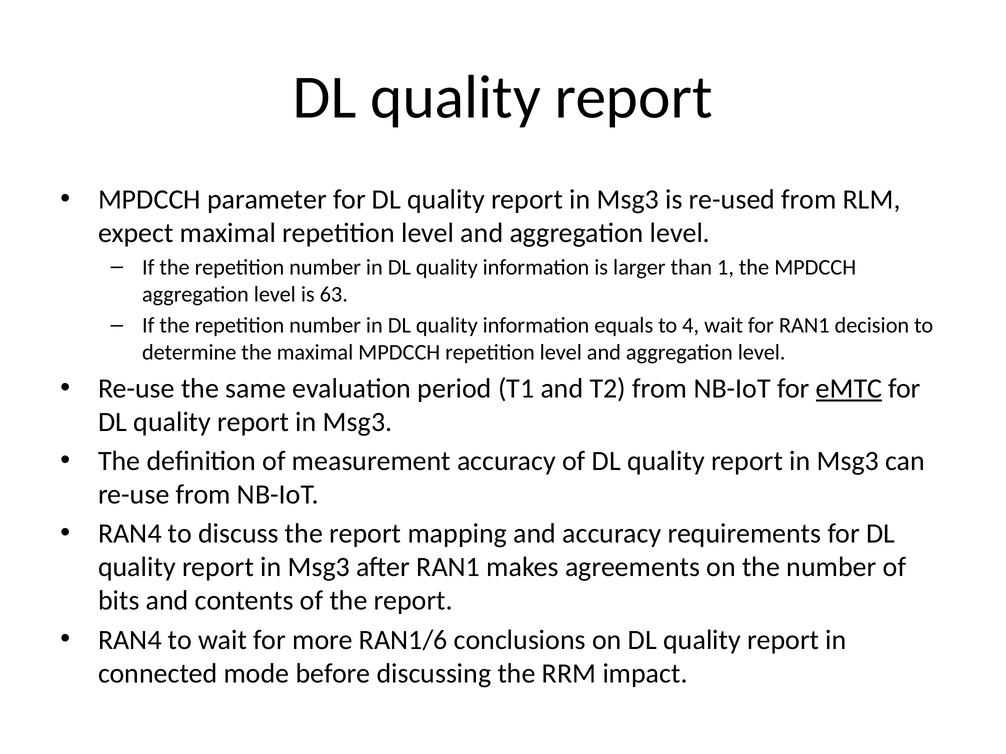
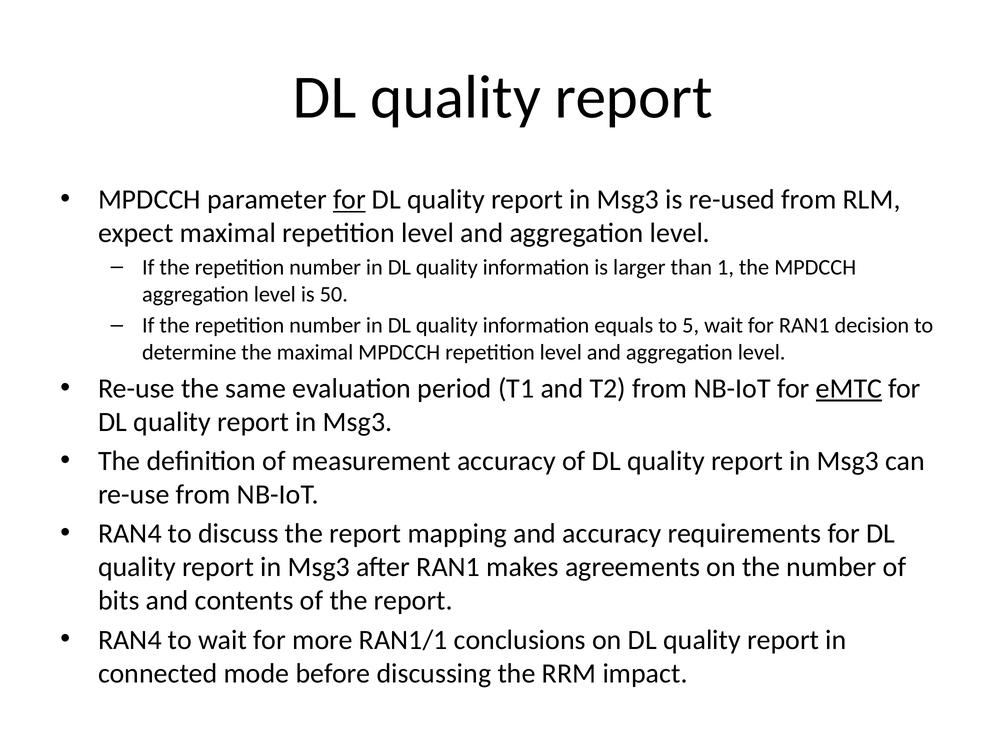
for underline: none -> present (349, 200)
63: 63 -> 50 (334, 294)
4: 4 -> 5 (691, 326)
RAN1/6: RAN1/6 -> RAN1/1 (403, 640)
